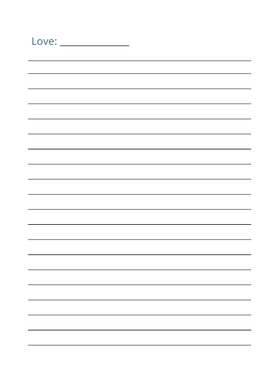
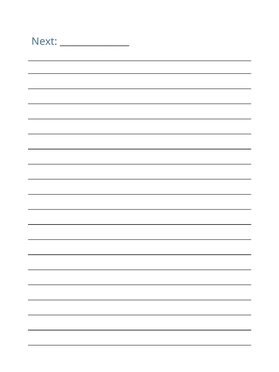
Love: Love -> Next (44, 42)
